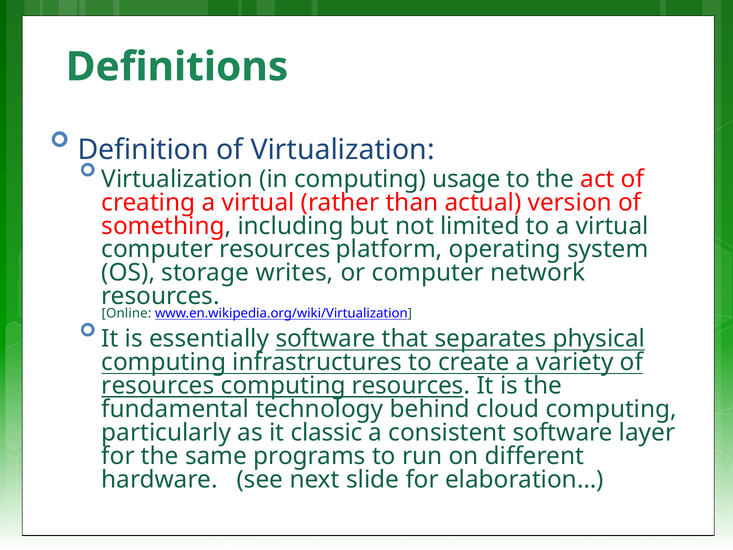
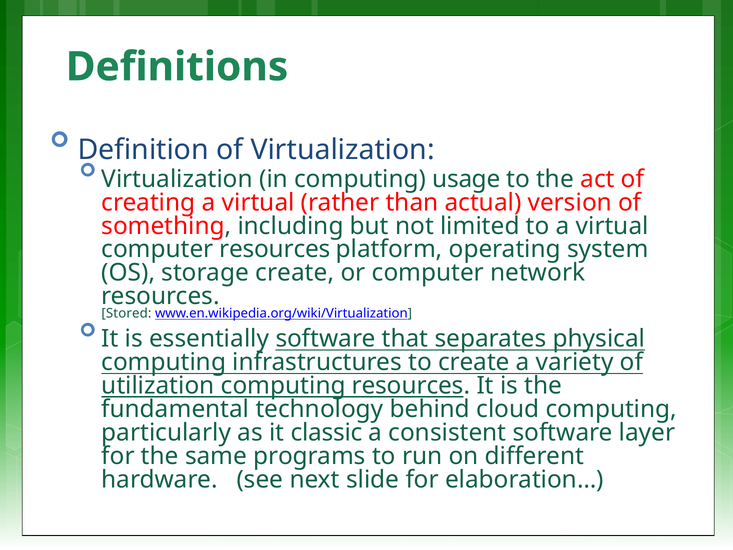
storage writes: writes -> create (295, 273)
Online: Online -> Stored (126, 313)
resources: resources -> utilization (158, 386)
